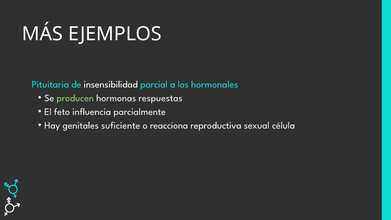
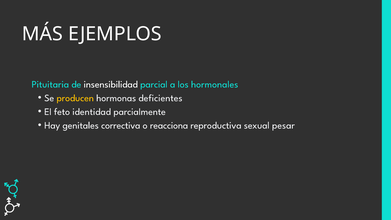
producen colour: light green -> yellow (75, 98)
respuestas: respuestas -> deficientes (160, 98)
influencia: influencia -> identidad (92, 112)
suficiente: suficiente -> correctiva (121, 125)
célula: célula -> pesar (283, 125)
